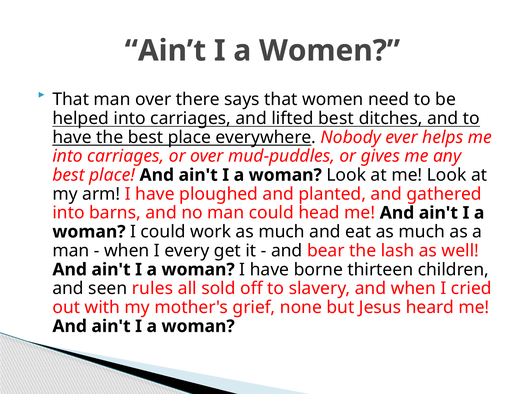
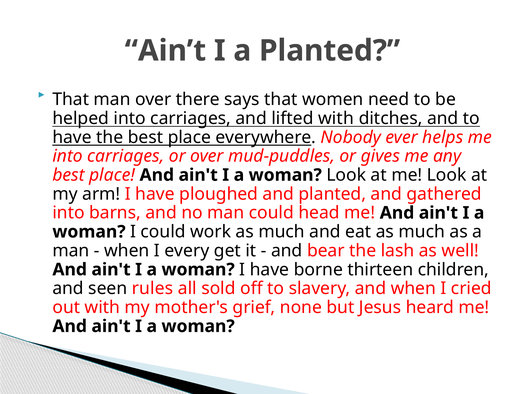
a Women: Women -> Planted (330, 51)
lifted best: best -> with (336, 118)
